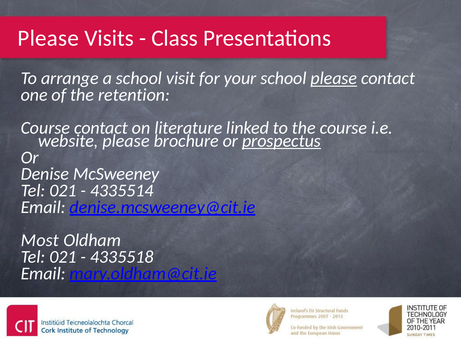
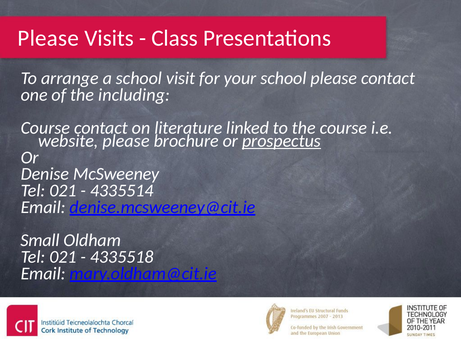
please underline: present -> none (334, 78)
retention: retention -> including (134, 95)
Most: Most -> Small (40, 240)
